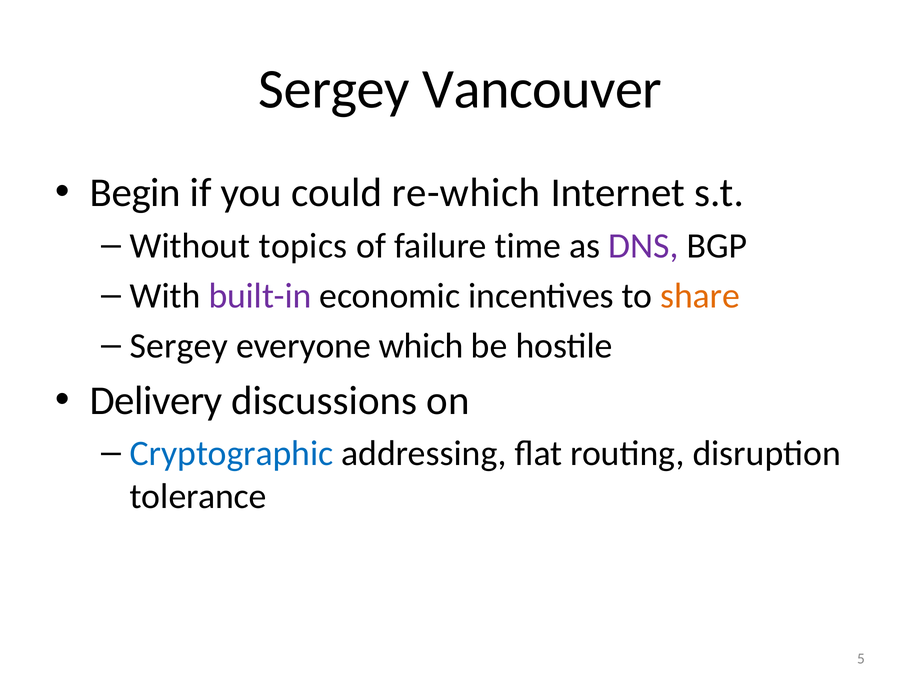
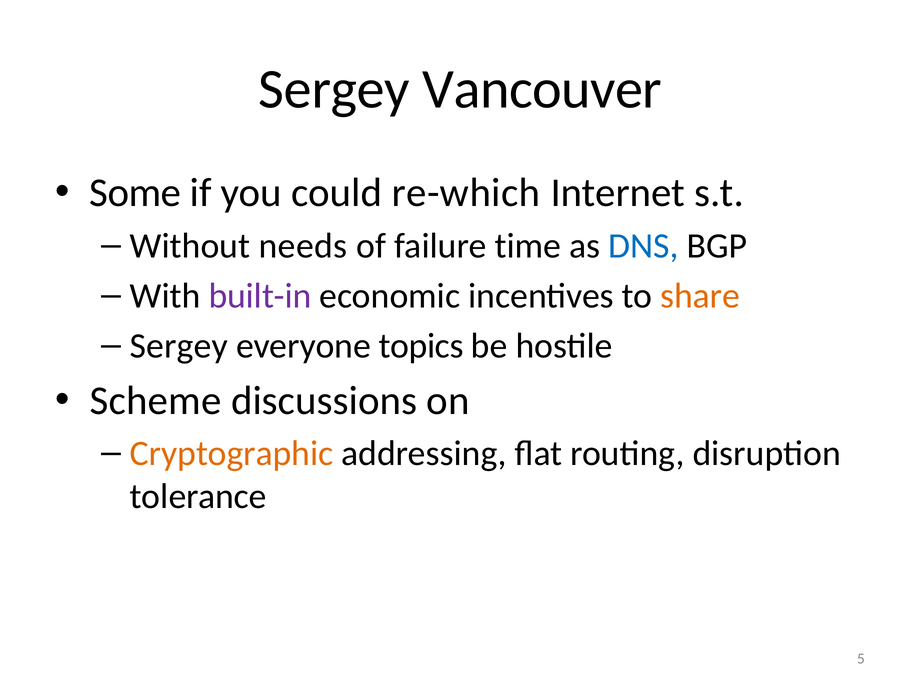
Begin: Begin -> Some (135, 193)
topics: topics -> needs (303, 246)
DNS colour: purple -> blue (643, 246)
which: which -> topics (421, 346)
Delivery: Delivery -> Scheme (156, 401)
Cryptographic colour: blue -> orange (232, 453)
